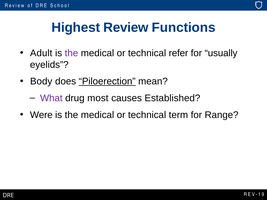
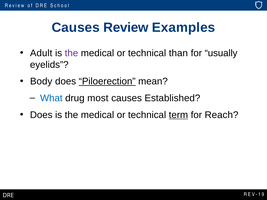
Highest: Highest -> Causes (76, 28)
Functions: Functions -> Examples (184, 28)
refer: refer -> than (178, 53)
What colour: purple -> blue (51, 98)
Were: Were -> Does (41, 115)
term underline: none -> present (178, 115)
Range: Range -> Reach (222, 115)
